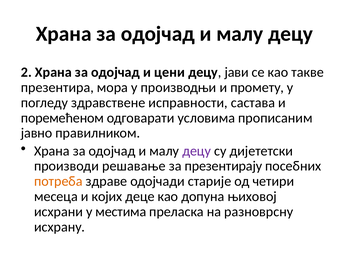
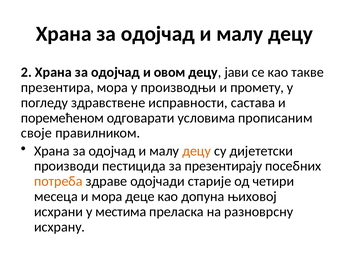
цени: цени -> овом (170, 72)
јавно: јавно -> своје (36, 133)
децу colour: purple -> orange (197, 151)
решавање: решавање -> пестицида (134, 166)
и којих: којих -> мора (107, 196)
